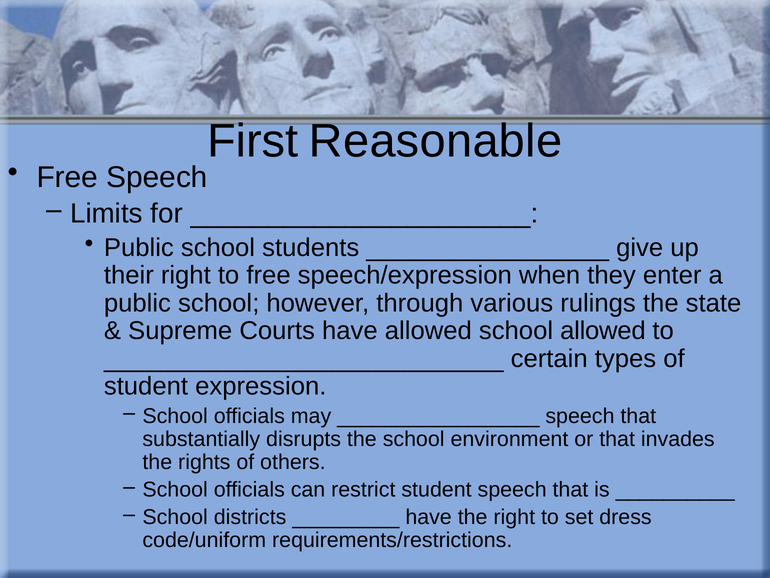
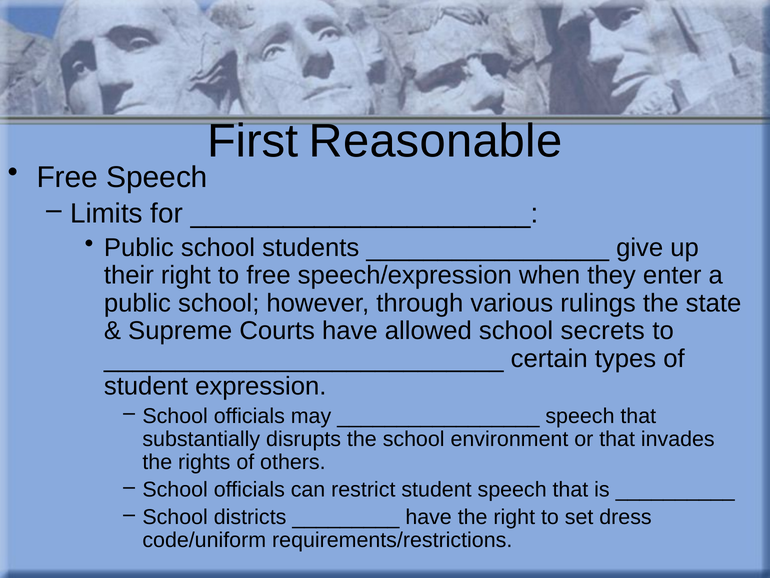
school allowed: allowed -> secrets (603, 331)
